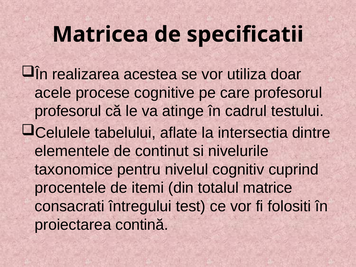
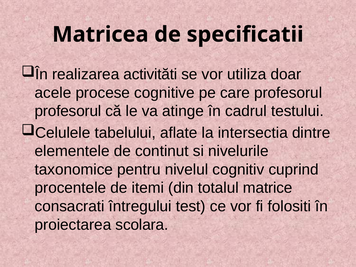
acestea: acestea -> activităti (150, 74)
contină: contină -> scolara (142, 225)
